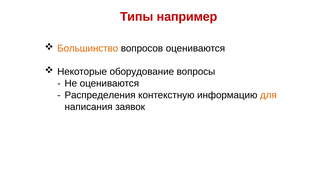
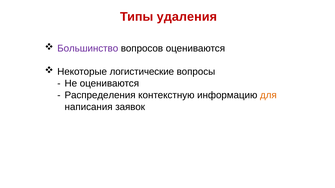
например: например -> удаления (187, 17)
Большинство colour: orange -> purple (88, 48)
оборудование: оборудование -> логистические (142, 72)
